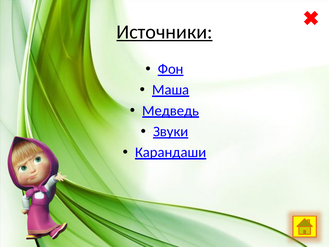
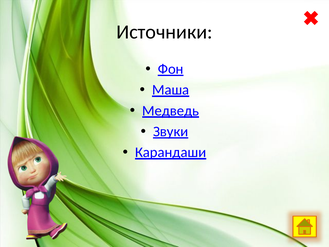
Источники underline: present -> none (164, 32)
